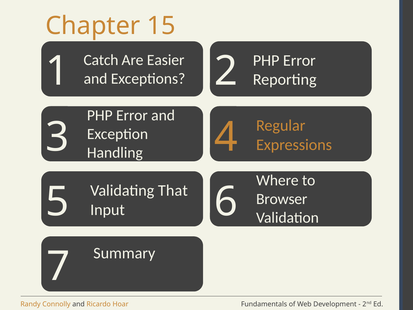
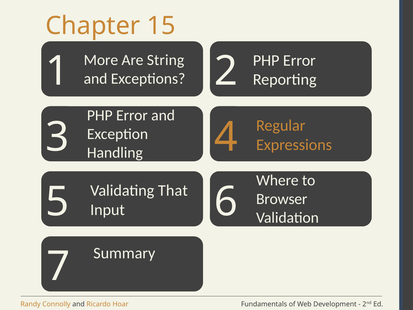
Catch: Catch -> More (101, 60)
Easier: Easier -> String (166, 60)
